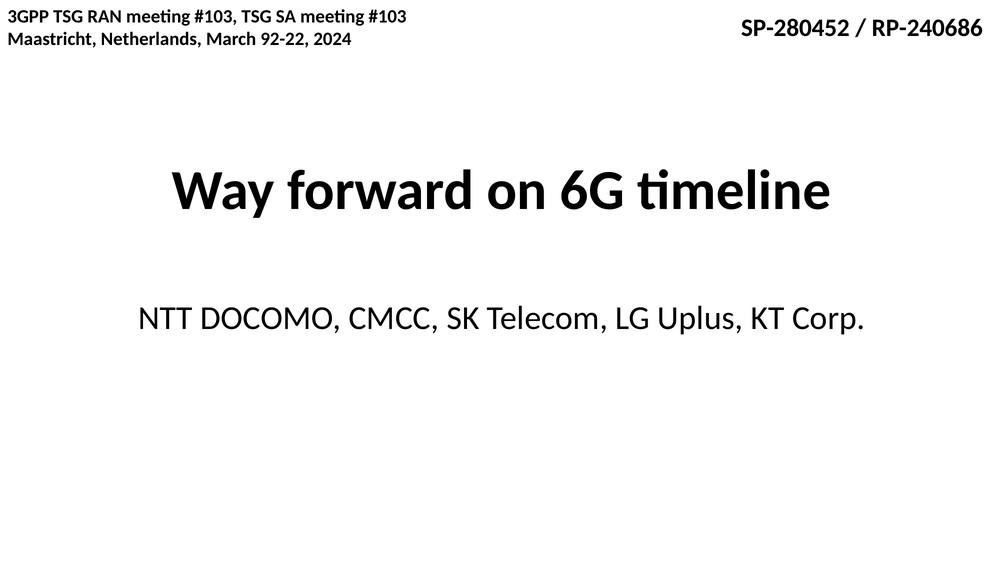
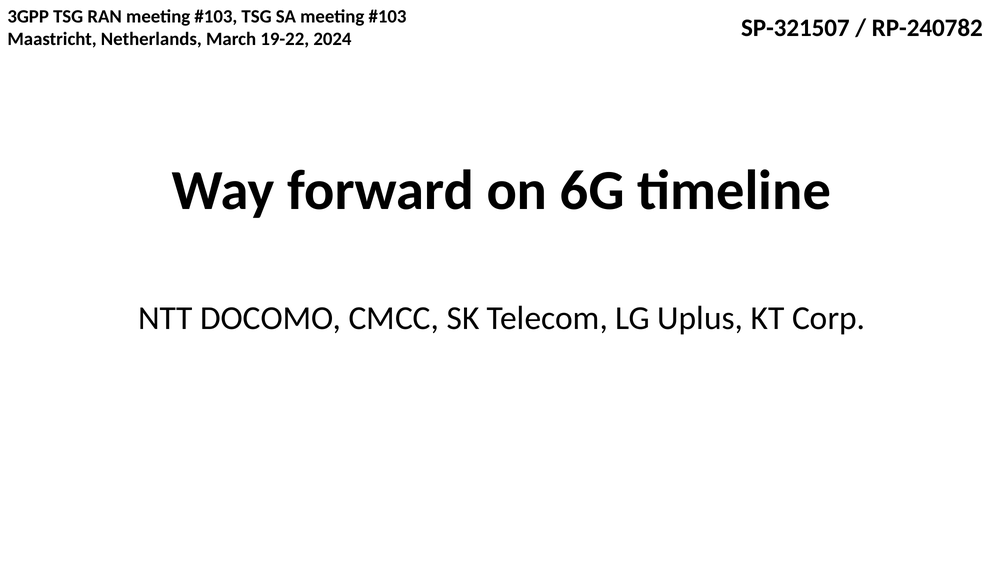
92-22: 92-22 -> 19-22 (285, 39)
SP-280452: SP-280452 -> SP-321507 (795, 28)
RP-240686: RP-240686 -> RP-240782 (927, 28)
